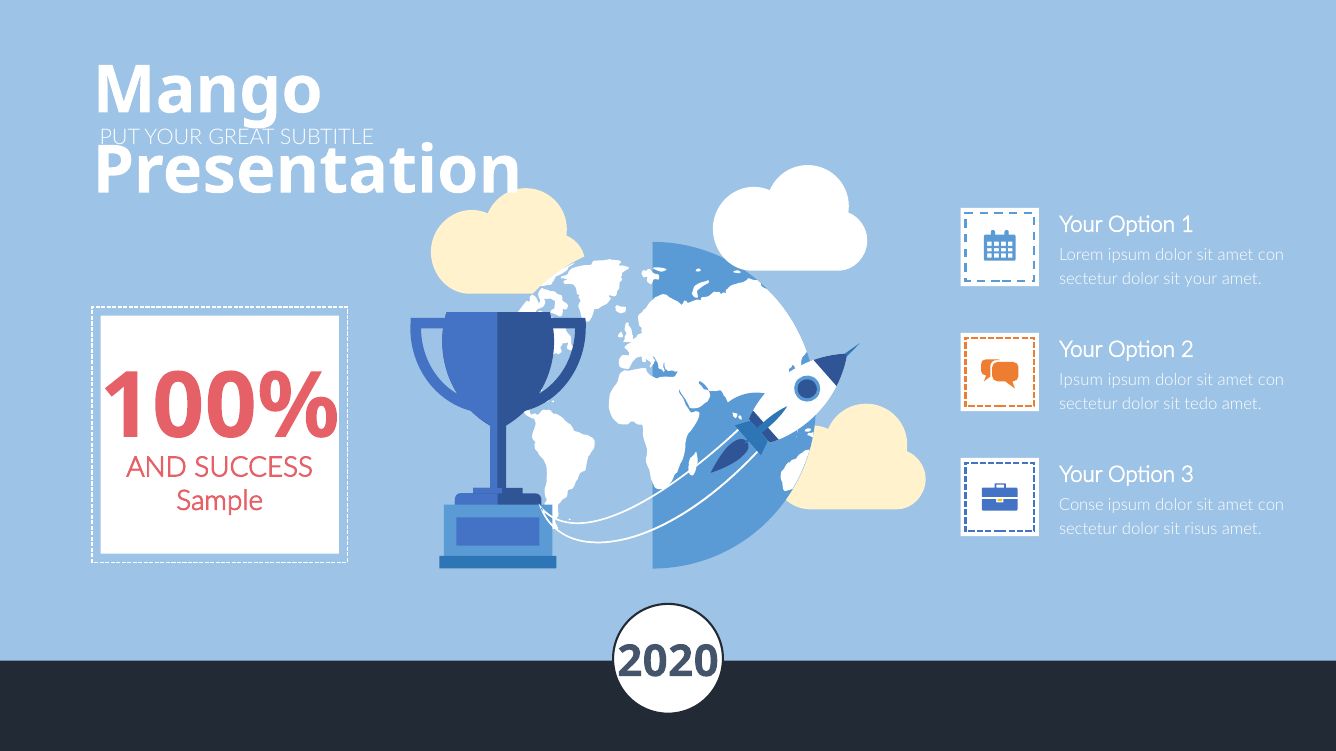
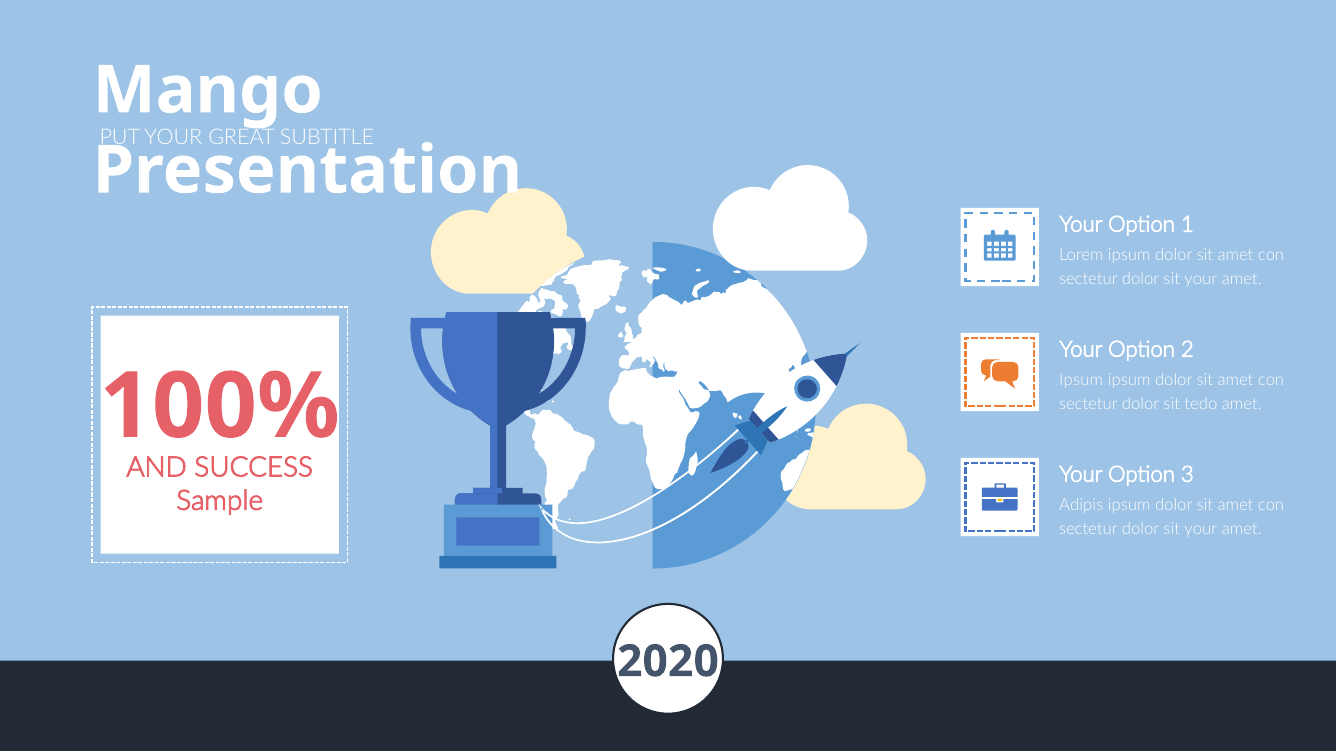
Conse: Conse -> Adipis (1081, 505)
risus: risus -> your (1201, 529)
